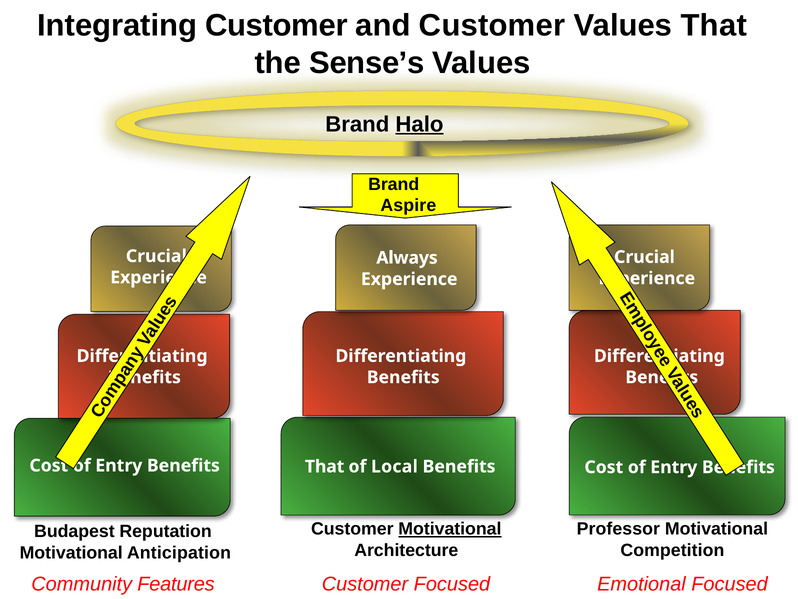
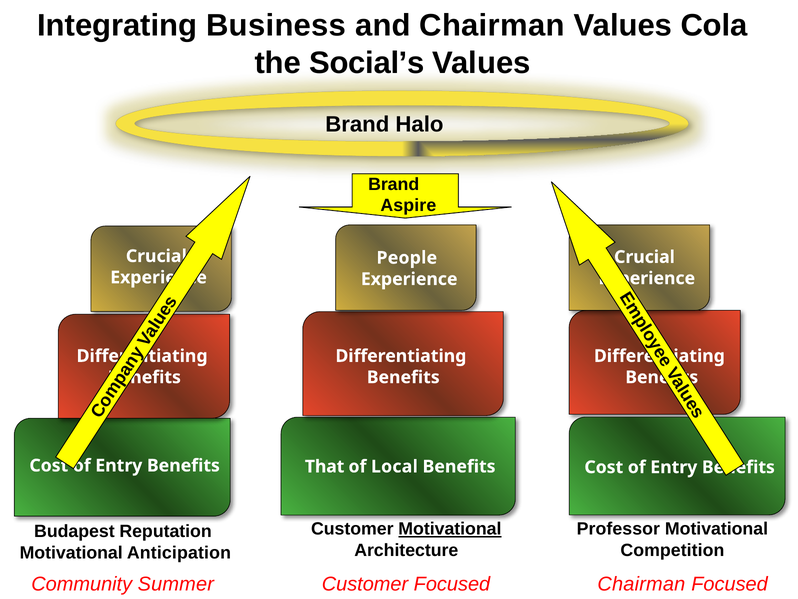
Integrating Customer: Customer -> Business (276, 26)
and Customer: Customer -> Chairman (492, 26)
Values That: That -> Cola (714, 26)
Sense’s: Sense’s -> Social’s (367, 63)
Halo underline: present -> none (419, 124)
Always: Always -> People (407, 258)
Features: Features -> Summer (176, 584)
Focused Emotional: Emotional -> Chairman (641, 584)
